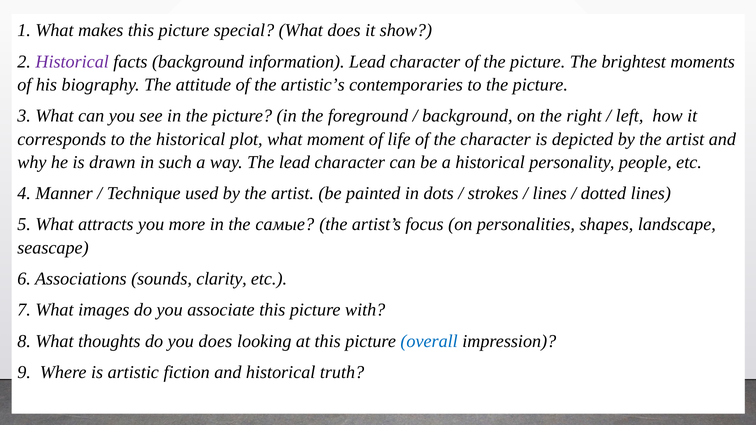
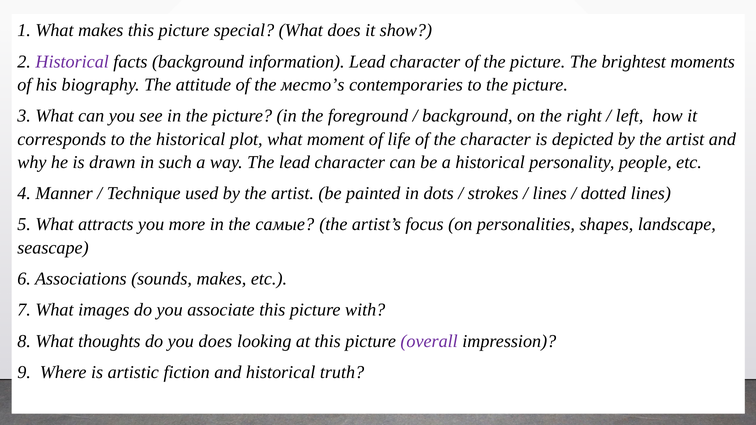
artistic’s: artistic’s -> место’s (313, 85)
sounds clarity: clarity -> makes (221, 279)
overall colour: blue -> purple (429, 341)
